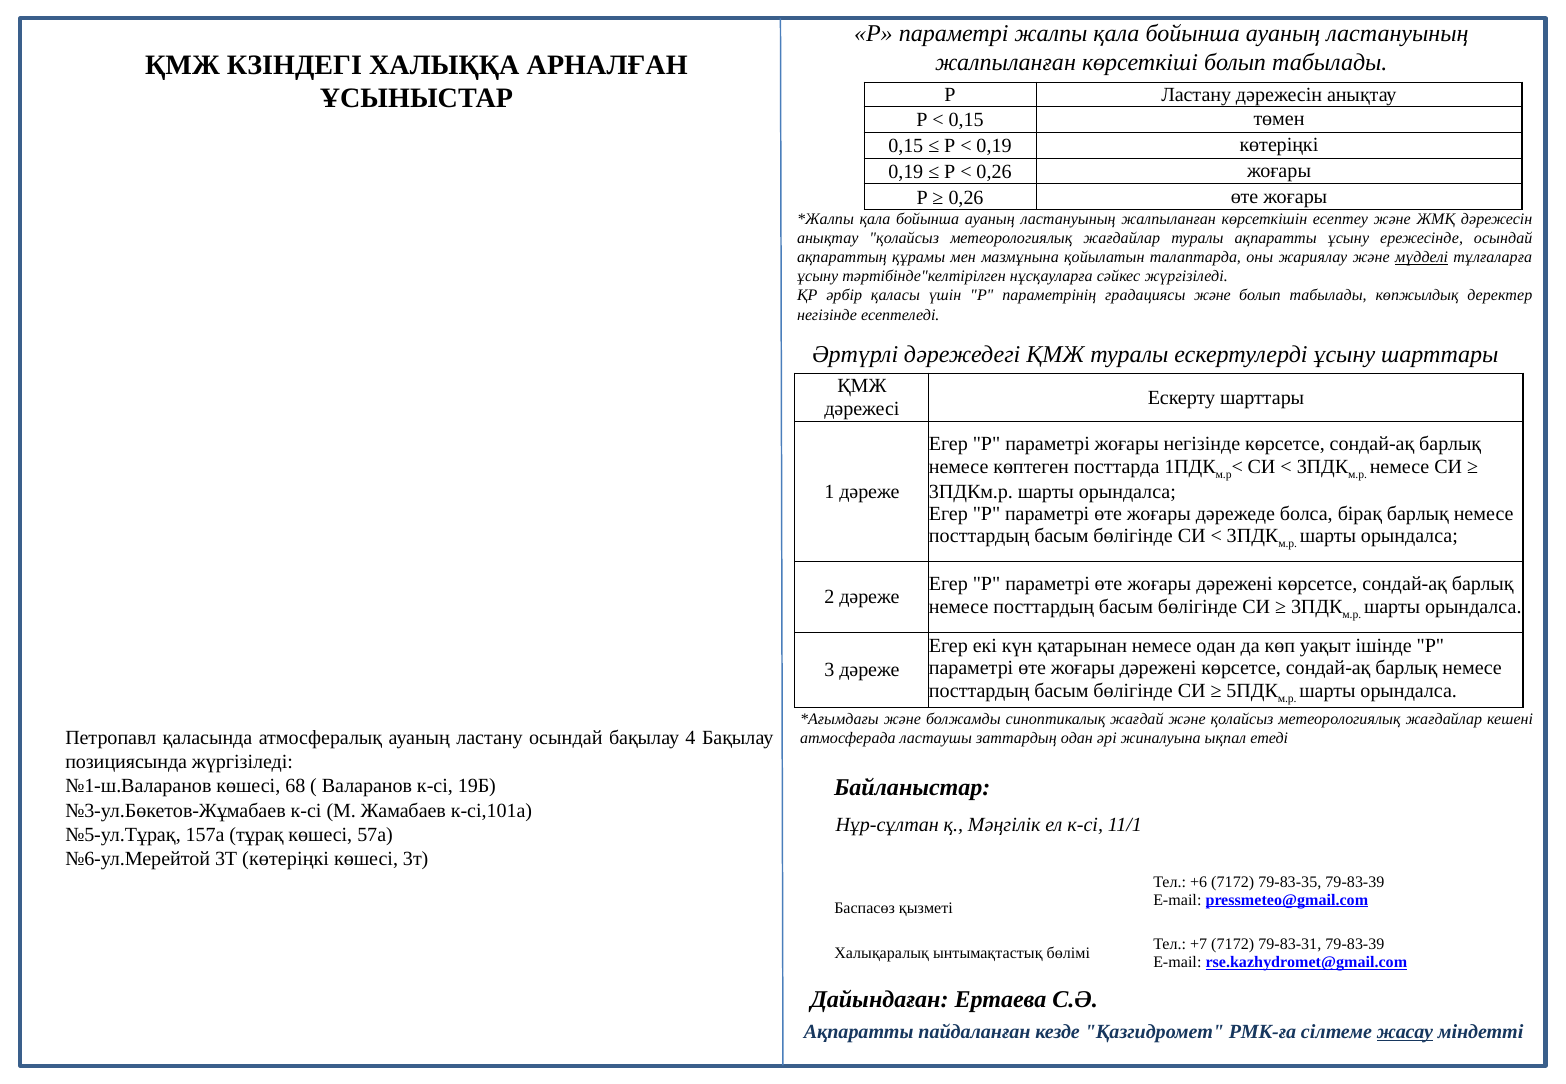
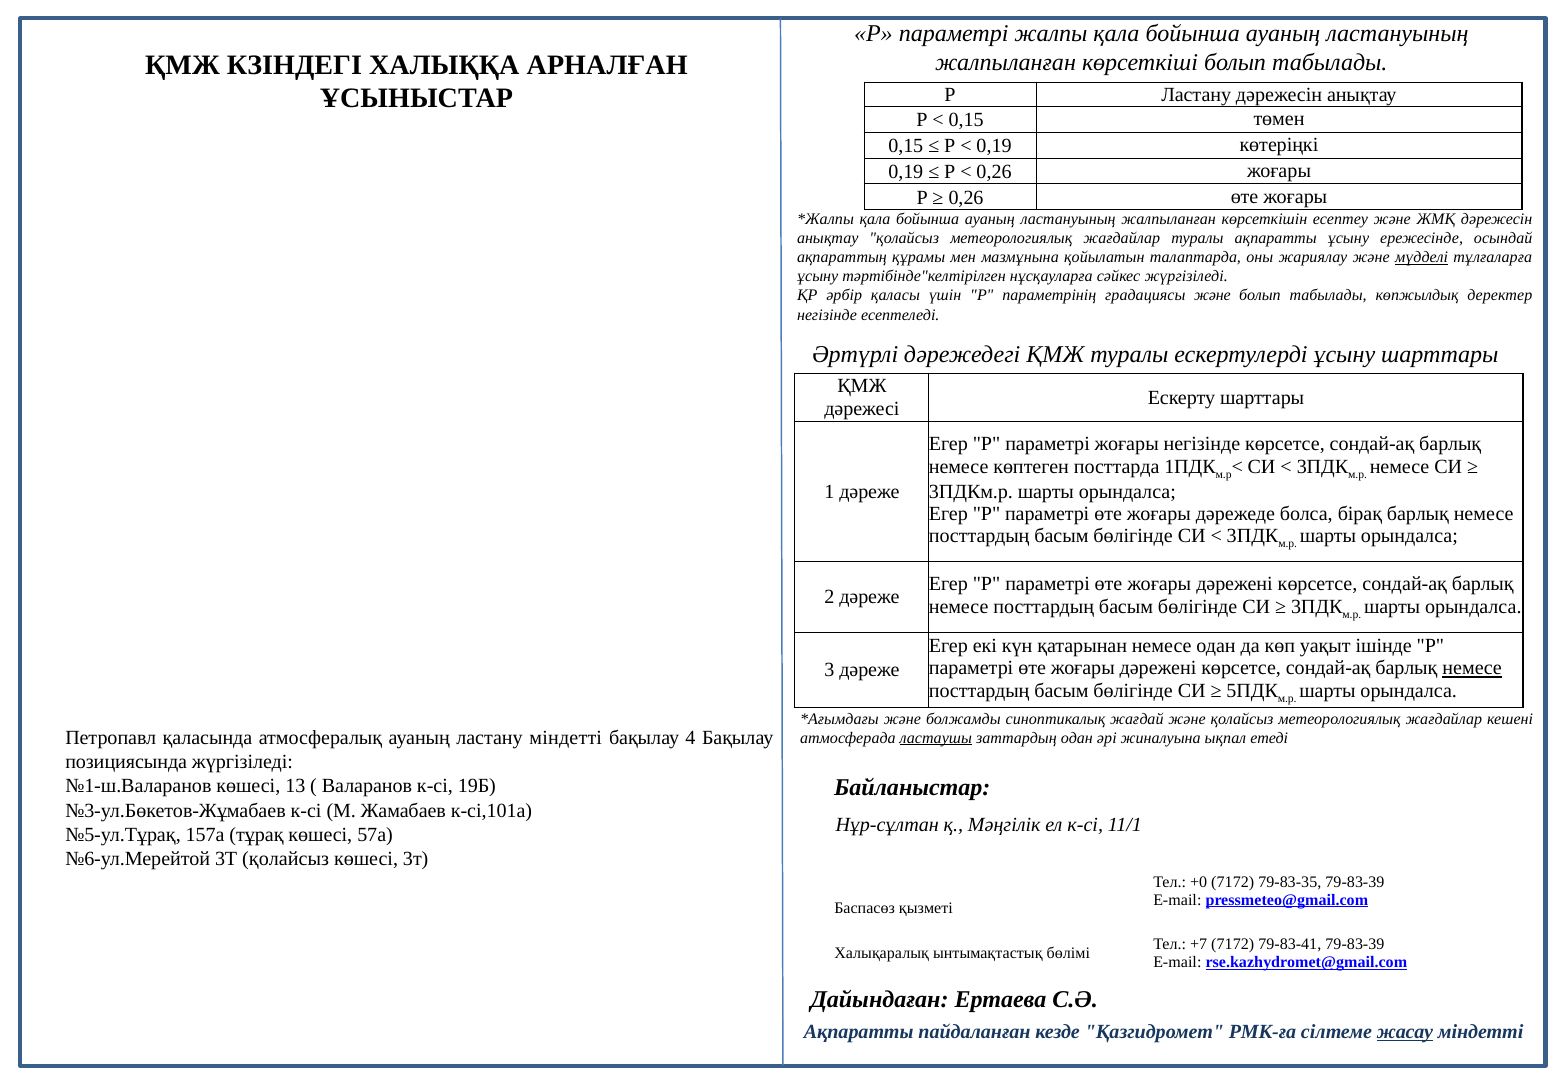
немесе underline: none -> present (1472, 668)
ластану осындай: осындай -> міндетті (566, 738)
ластаушы underline: none -> present (936, 738)
68: 68 -> 13 (295, 786)
3Т көтеріңкі: көтеріңкі -> қолайсыз (286, 859)
+6: +6 -> +0 (1199, 882)
79-83-31: 79-83-31 -> 79-83-41 (1290, 945)
